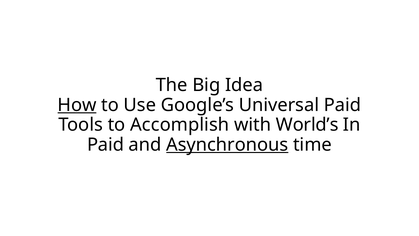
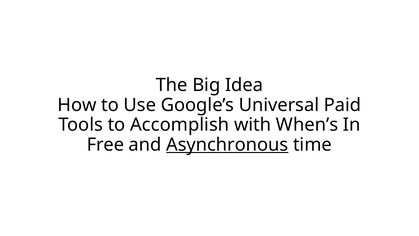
How underline: present -> none (77, 105)
World’s: World’s -> When’s (307, 125)
Paid: Paid -> Free (106, 144)
